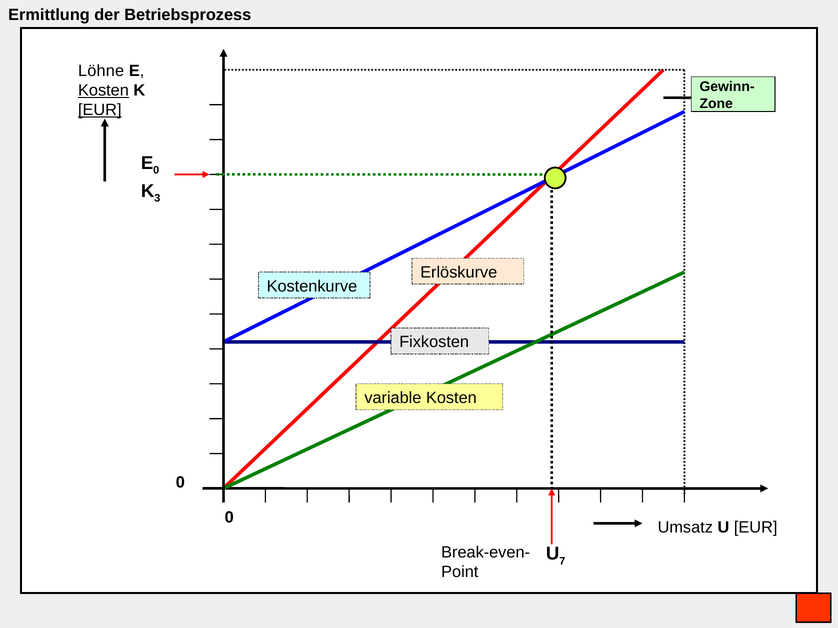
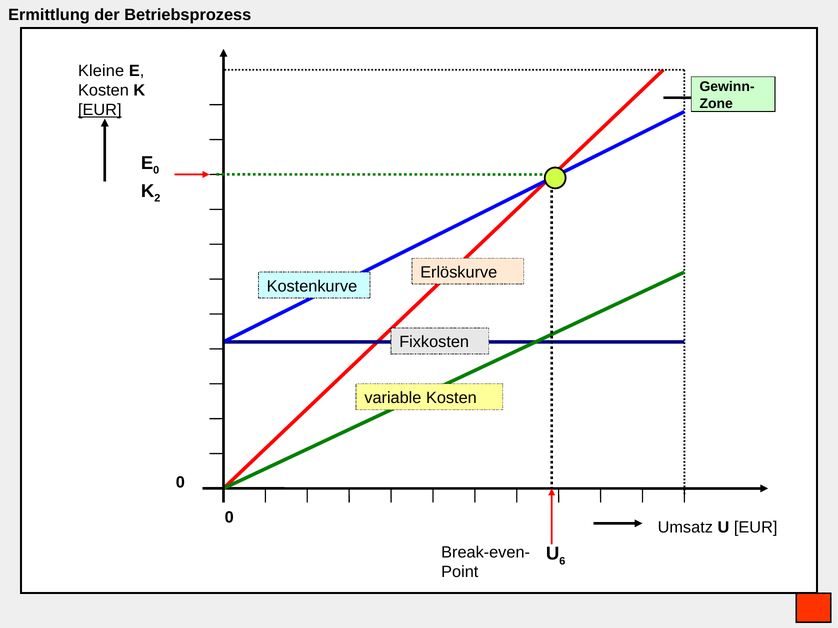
Löhne: Löhne -> Kleine (101, 71)
Kosten underline: present -> none (103, 90)
3: 3 -> 2 (157, 198)
7: 7 -> 6 (562, 561)
